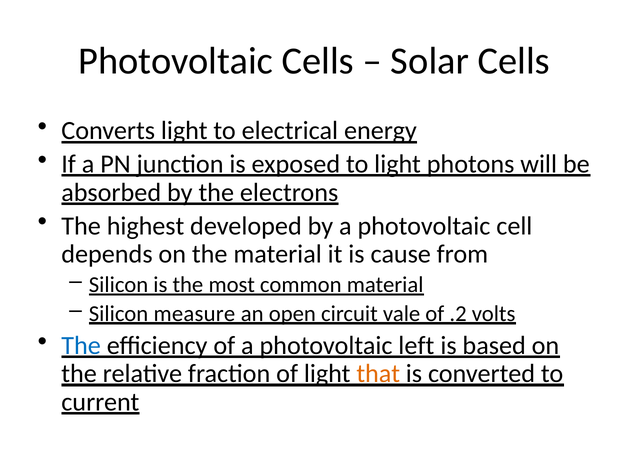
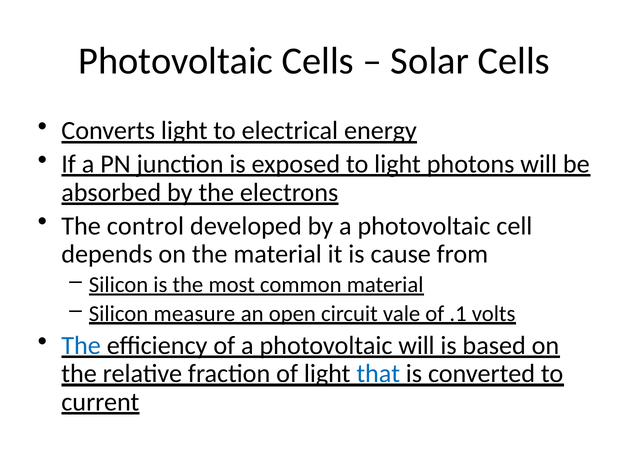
highest: highest -> control (145, 226)
.2: .2 -> .1 (458, 313)
photovoltaic left: left -> will (416, 345)
that colour: orange -> blue (378, 374)
